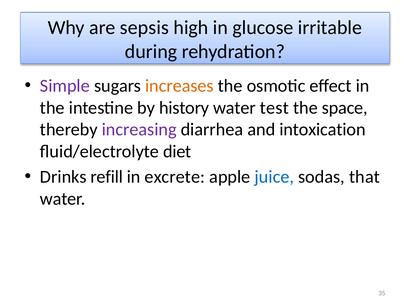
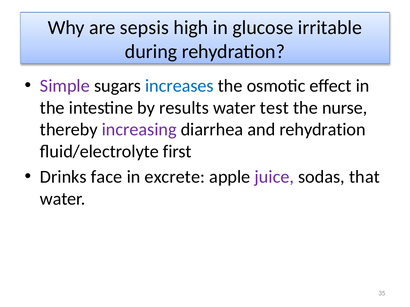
increases colour: orange -> blue (179, 86)
history: history -> results (184, 108)
space: space -> nurse (345, 108)
and intoxication: intoxication -> rehydration (323, 130)
diet: diet -> first (177, 152)
refill: refill -> face (107, 177)
juice colour: blue -> purple (274, 177)
